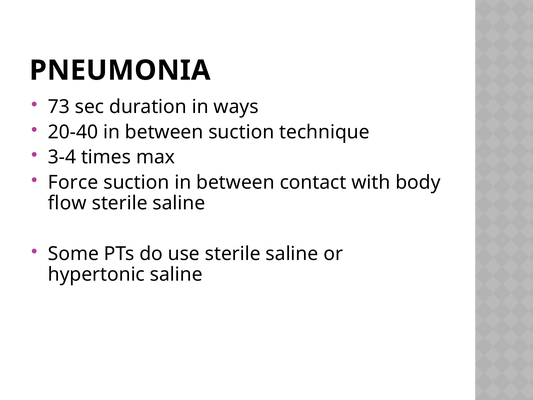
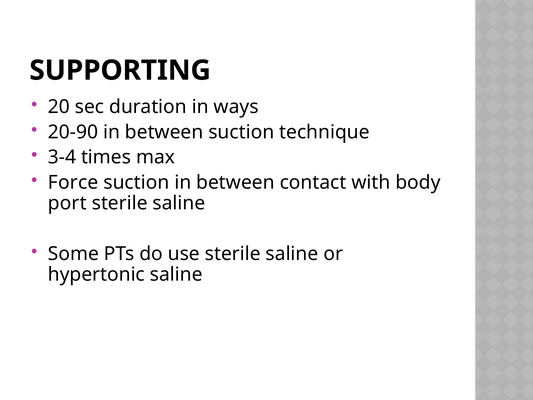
PNEUMONIA: PNEUMONIA -> SUPPORTING (120, 70)
73: 73 -> 20 (59, 107)
20-40: 20-40 -> 20-90 (73, 132)
flow: flow -> port (67, 203)
